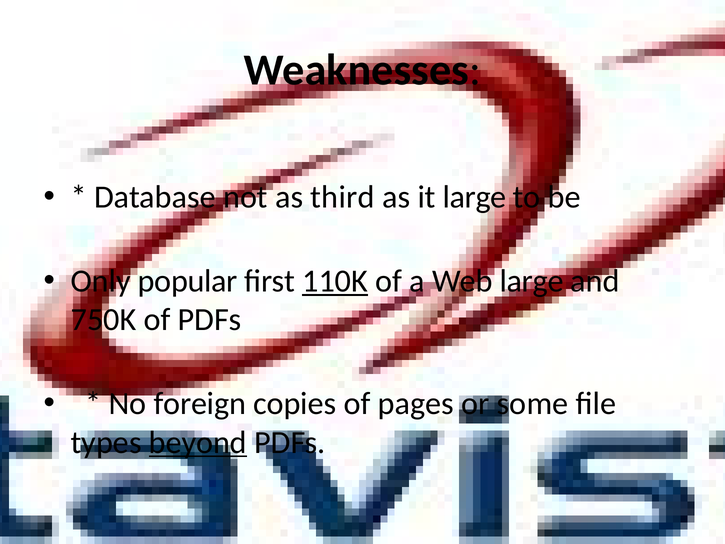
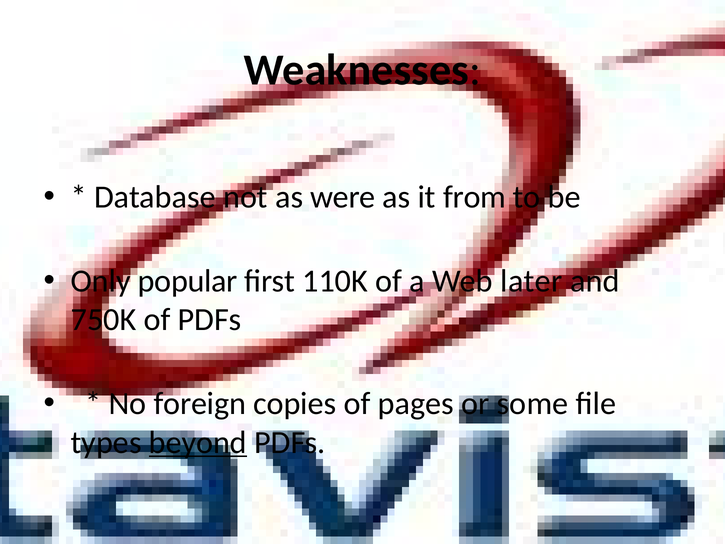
third: third -> were (343, 197)
it large: large -> from (475, 197)
110K underline: present -> none (335, 281)
Web large: large -> later (531, 281)
